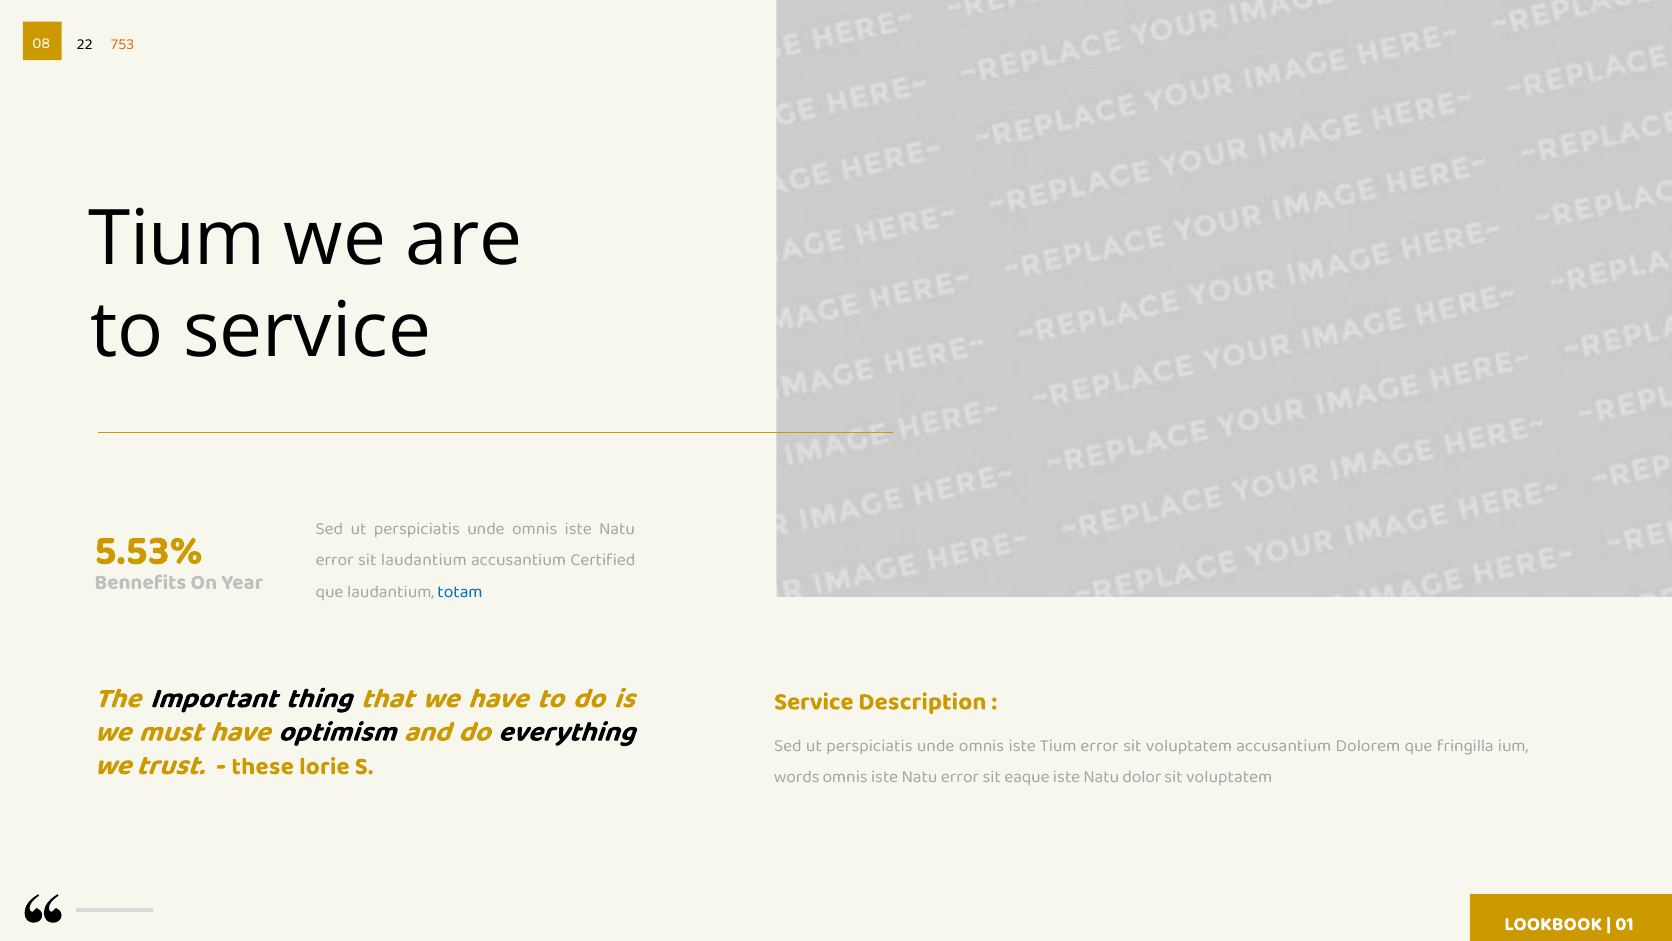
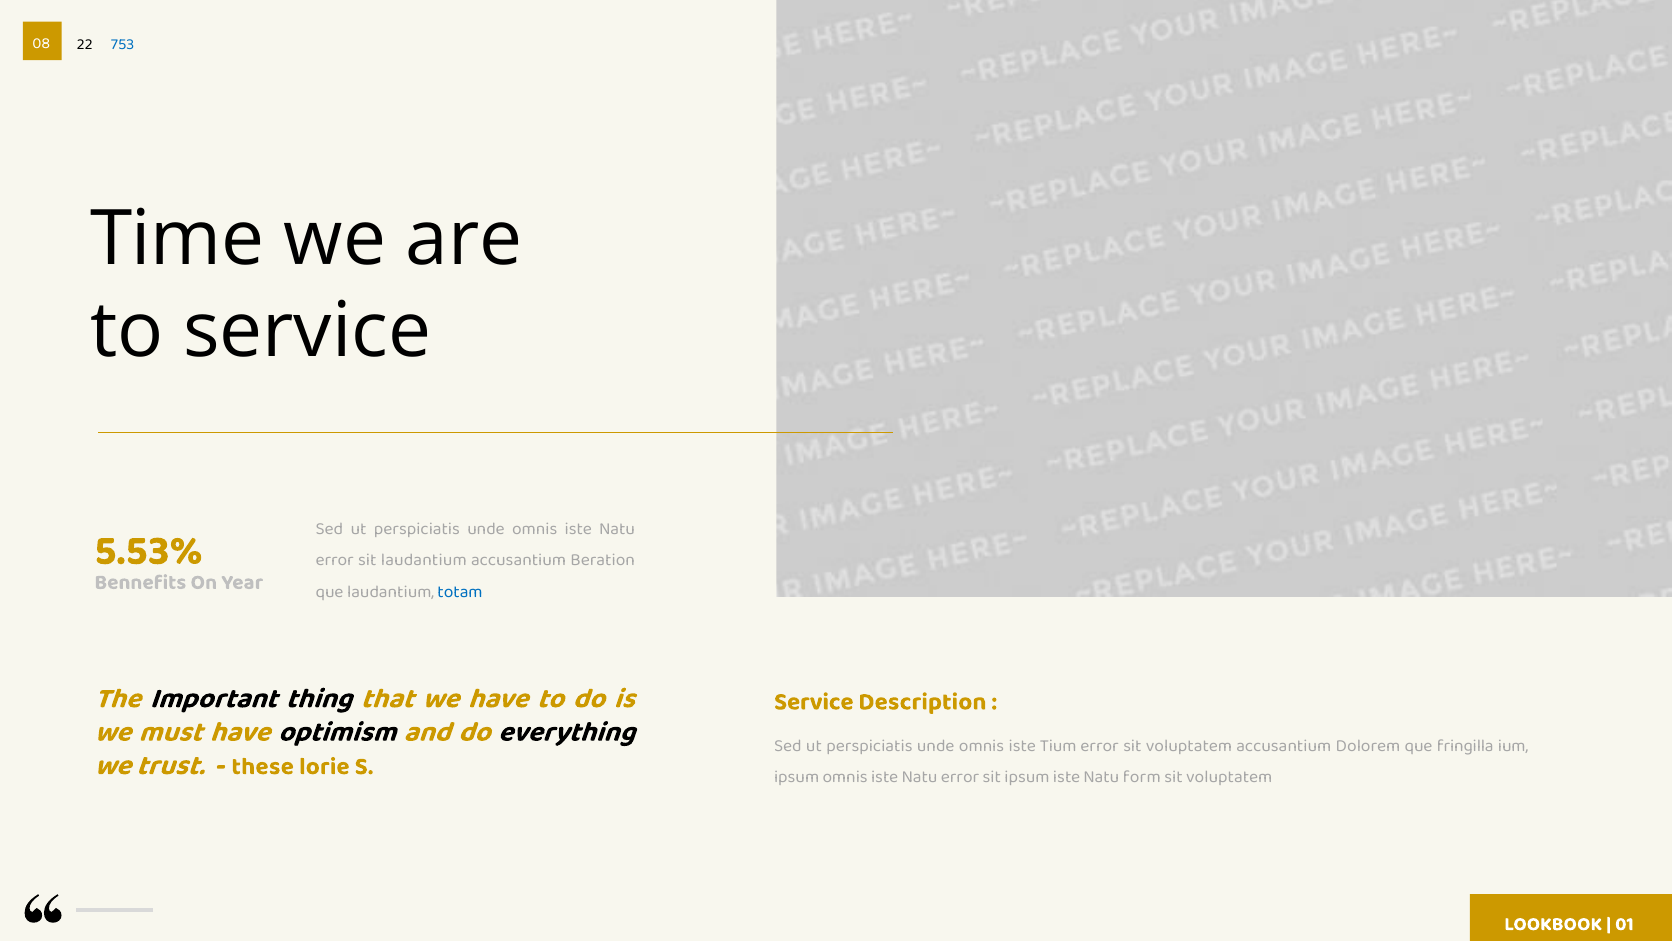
753 colour: orange -> blue (123, 44)
Tium: Tium -> Time (177, 239)
Certified: Certified -> Beration (603, 560)
words: words -> ipsum (797, 777)
sit eaque: eaque -> ipsum (1027, 777)
dolor: dolor -> form (1142, 777)
